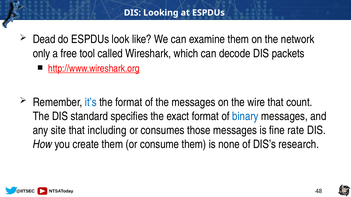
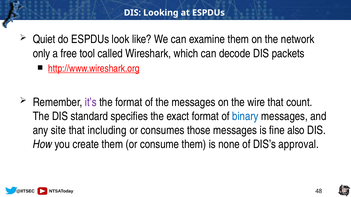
Dead: Dead -> Quiet (44, 39)
it’s colour: blue -> purple (91, 102)
rate: rate -> also (296, 130)
research: research -> approval (299, 145)
